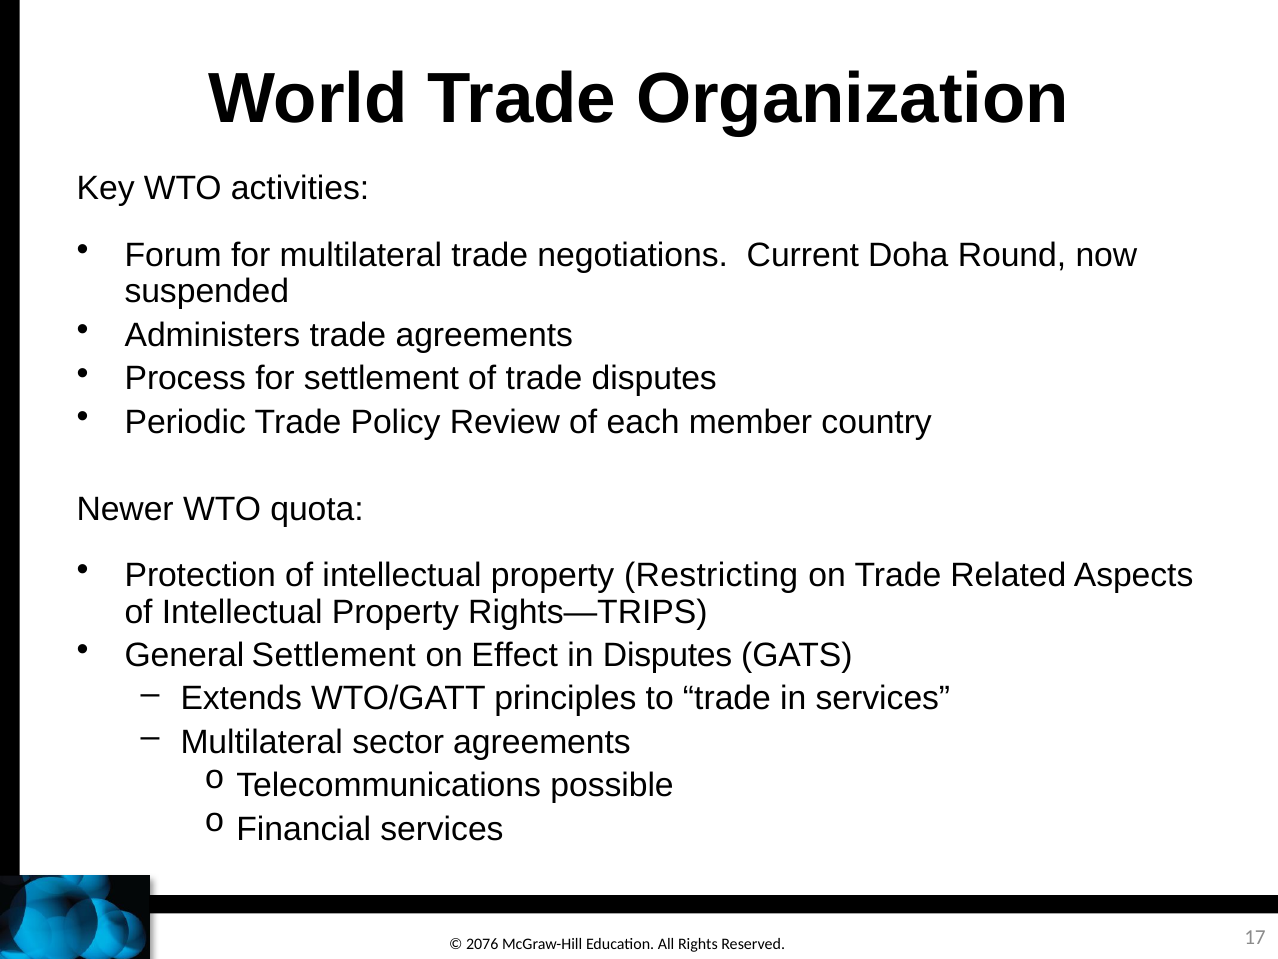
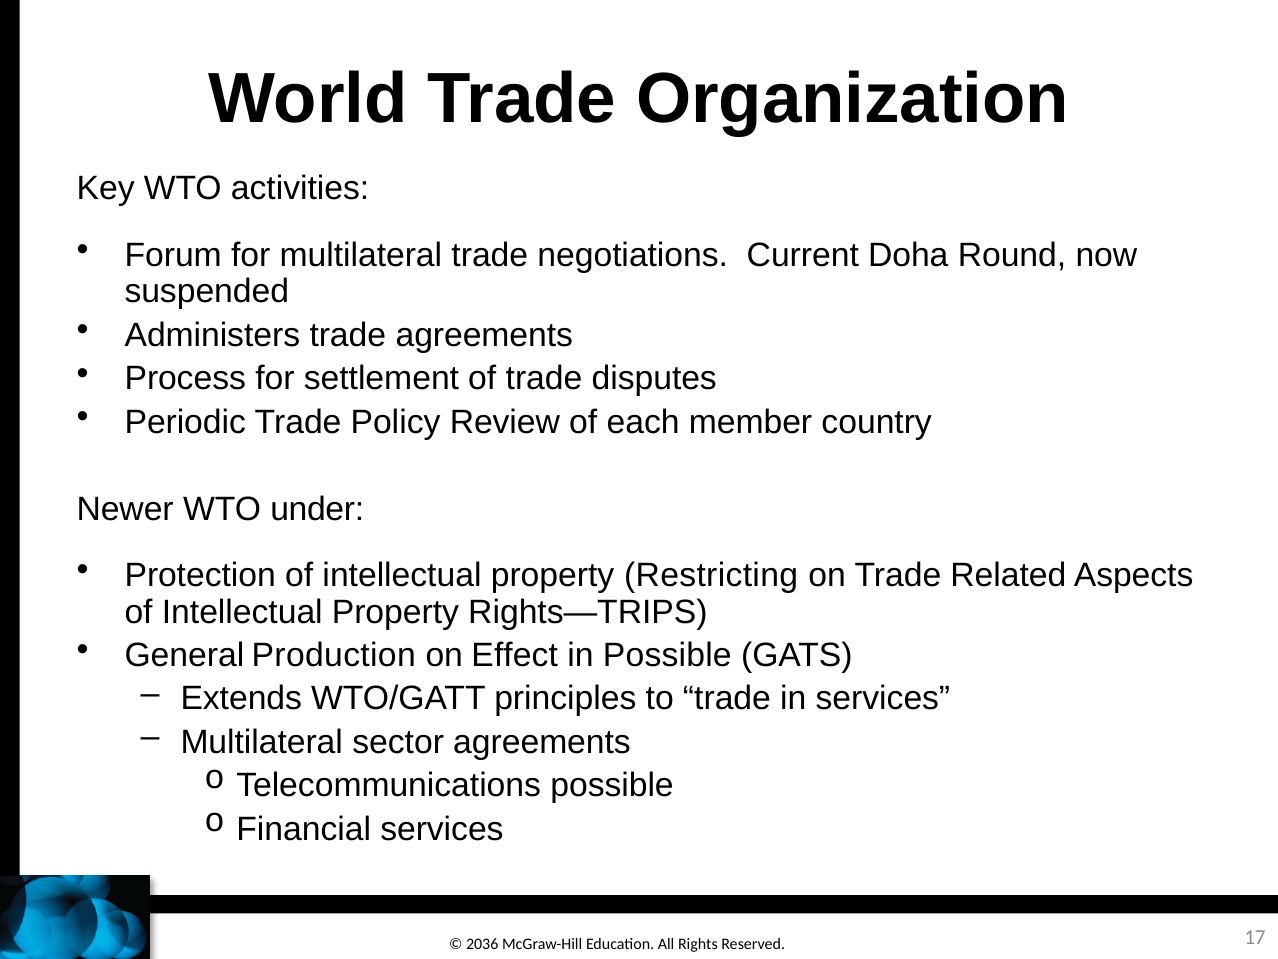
quota: quota -> under (317, 509)
General Settlement: Settlement -> Production (334, 655)
in Disputes: Disputes -> Possible (667, 655)
2076: 2076 -> 2036 (482, 944)
